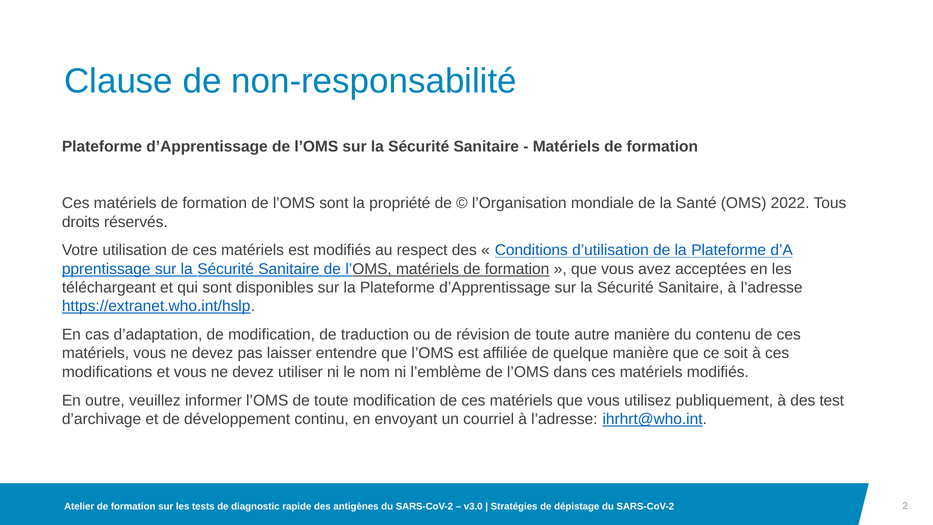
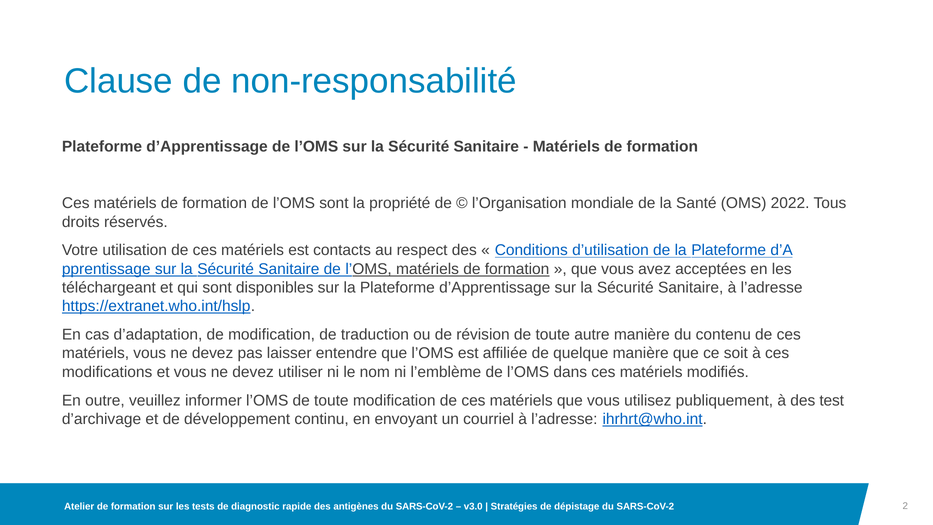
est modifiés: modifiés -> contacts (342, 250)
